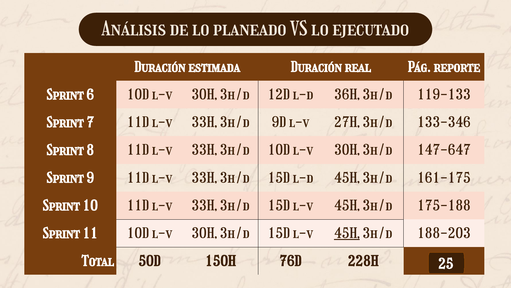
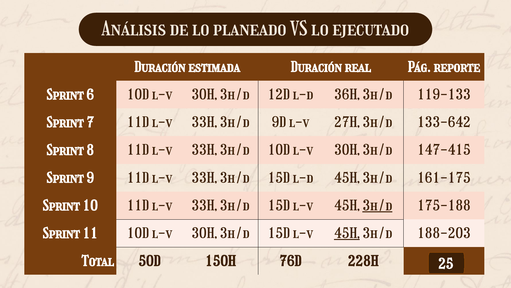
133-346: 133-346 -> 133-642 (444, 122)
147-647: 147-647 -> 147-415 (444, 150)
3h/d underline: none -> present (377, 205)
